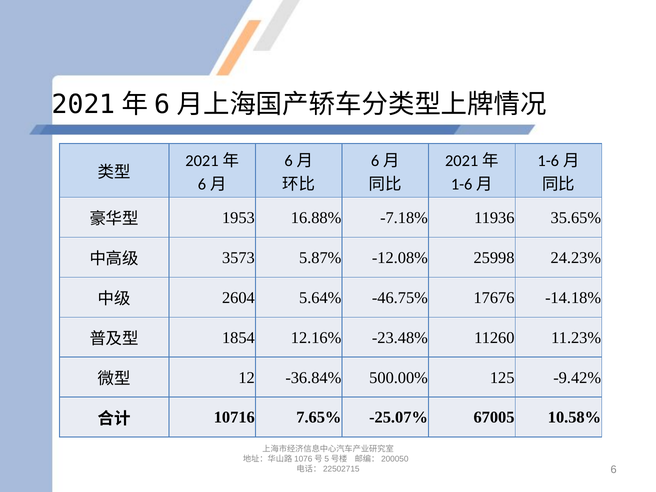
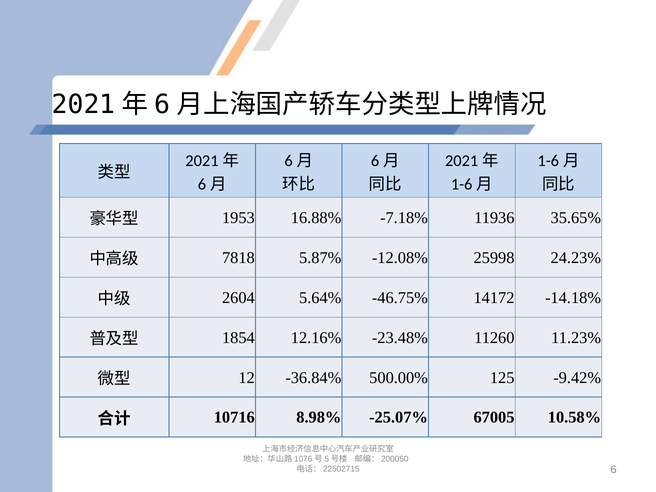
3573: 3573 -> 7818 (238, 258)
17676: 17676 -> 14172 (494, 298)
7.65%: 7.65% -> 8.98% (319, 418)
